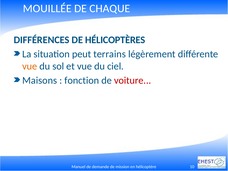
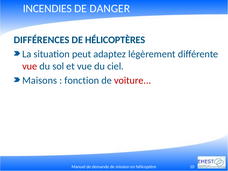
MOUILLÉE: MOUILLÉE -> INCENDIES (47, 8)
CHAQUE: CHAQUE -> DANGER (110, 8)
terrains: terrains -> adaptez (110, 54)
vue colour: orange -> red (30, 66)
